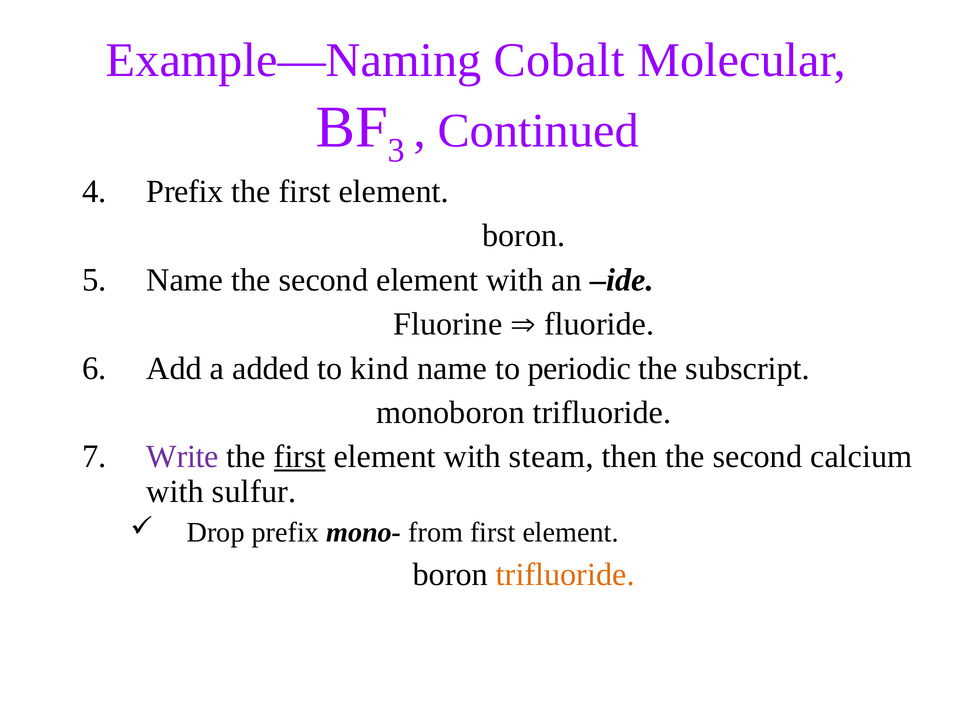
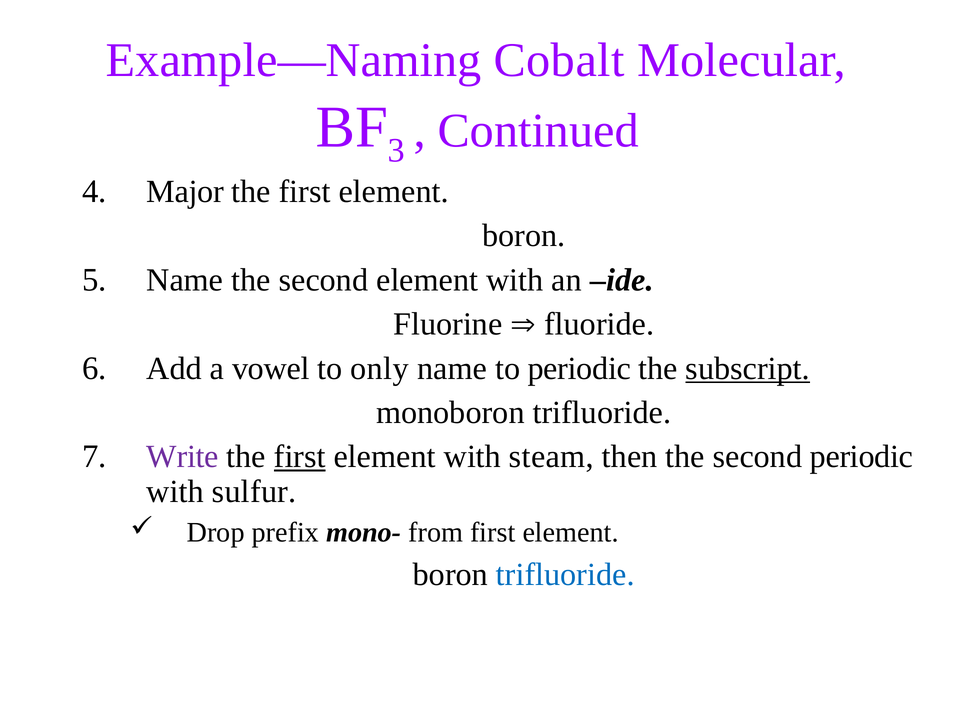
Prefix: Prefix -> Major (185, 191)
added: added -> vowel (271, 368)
kind: kind -> only (380, 368)
subscript underline: none -> present (748, 368)
second calcium: calcium -> periodic (861, 456)
trifluoride colour: orange -> blue (565, 574)
